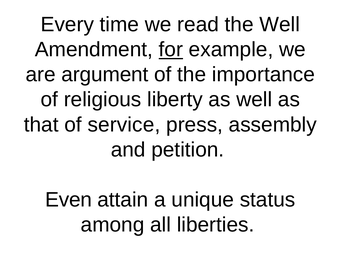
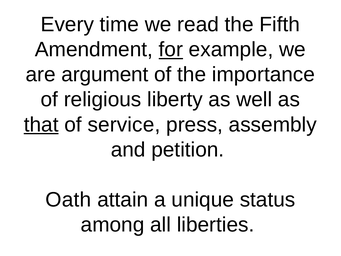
the Well: Well -> Fifth (280, 25)
that underline: none -> present (41, 125)
Even: Even -> Oath (68, 199)
